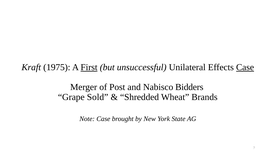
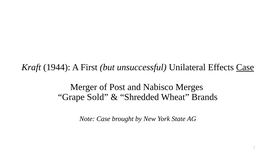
1975: 1975 -> 1944 (57, 67)
First underline: present -> none (89, 67)
Bidders: Bidders -> Merges (189, 87)
